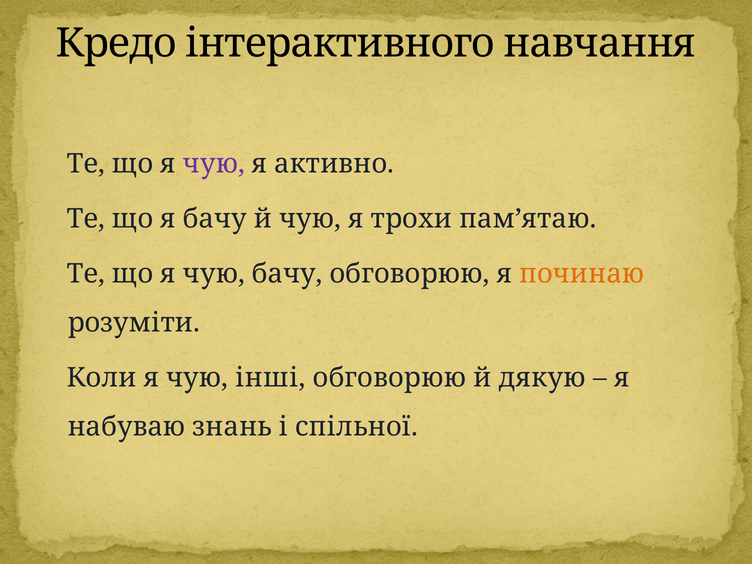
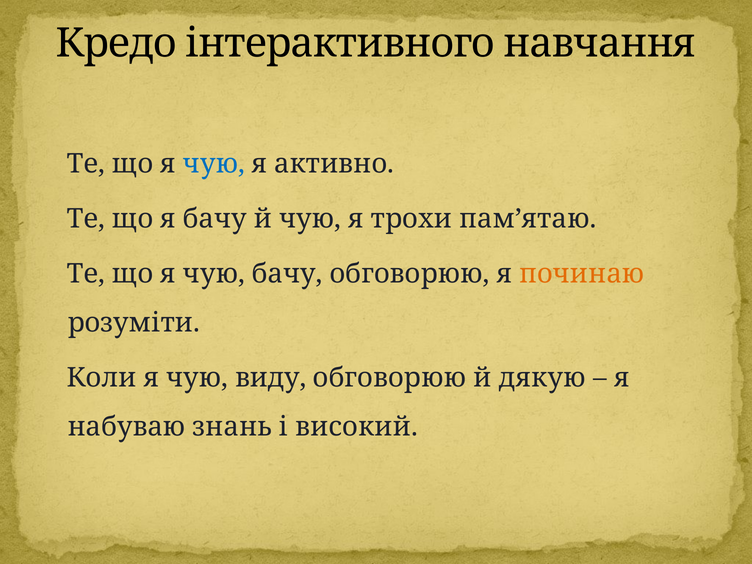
чую colour: purple -> blue (214, 164)
інші: інші -> виду (271, 378)
спільної: спільної -> високий (357, 427)
